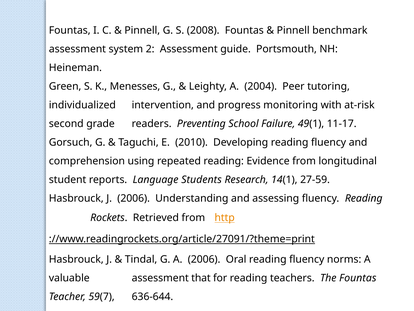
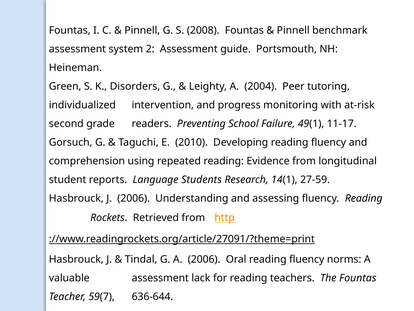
Menesses: Menesses -> Disorders (135, 86)
that: that -> lack (201, 278)
